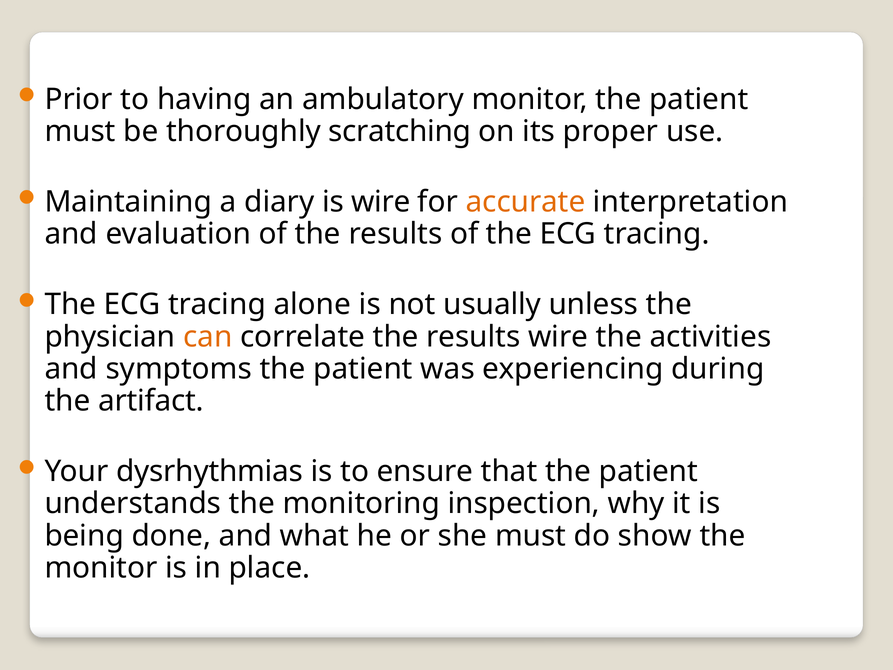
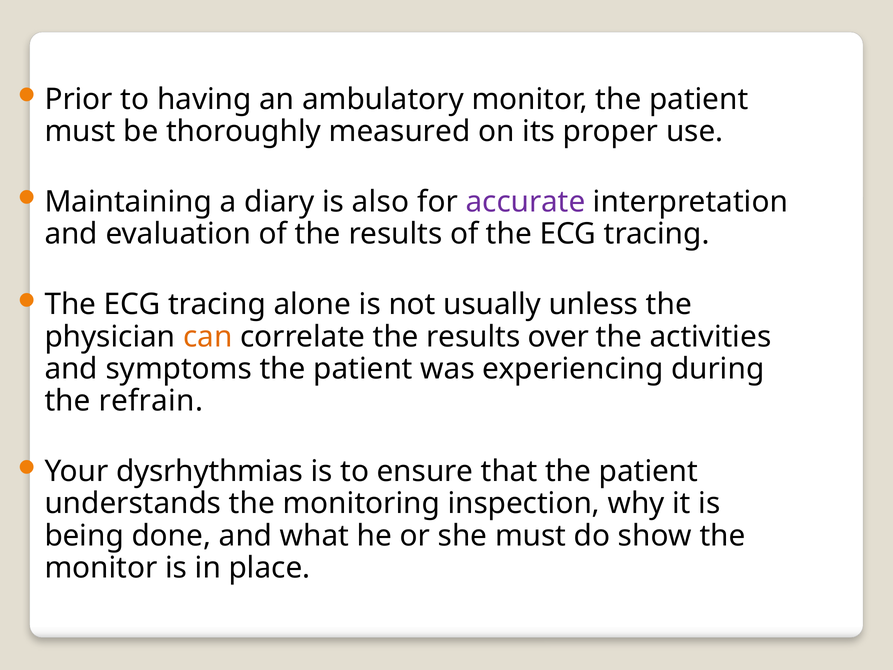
scratching: scratching -> measured (400, 131)
is wire: wire -> also (381, 202)
accurate colour: orange -> purple (526, 202)
results wire: wire -> over (558, 337)
artifact: artifact -> refrain (151, 401)
